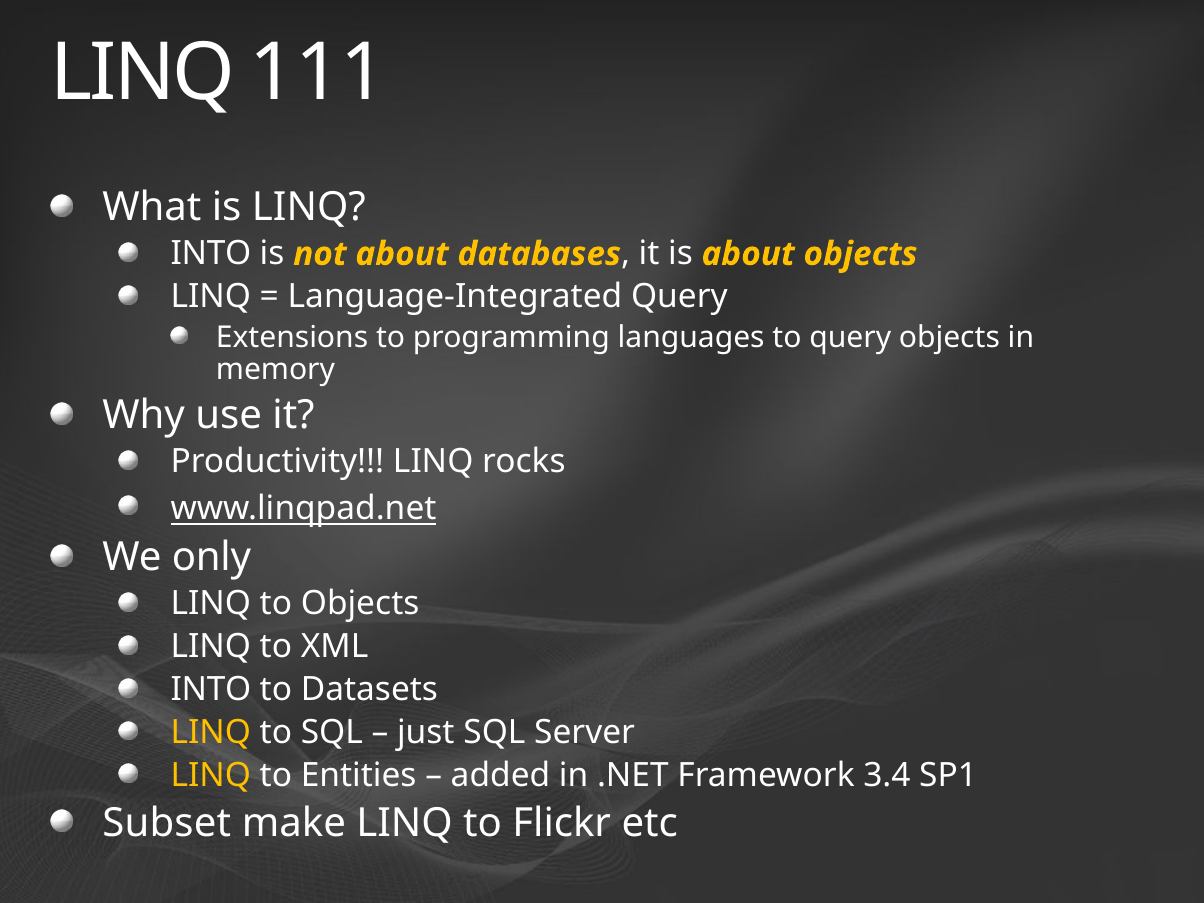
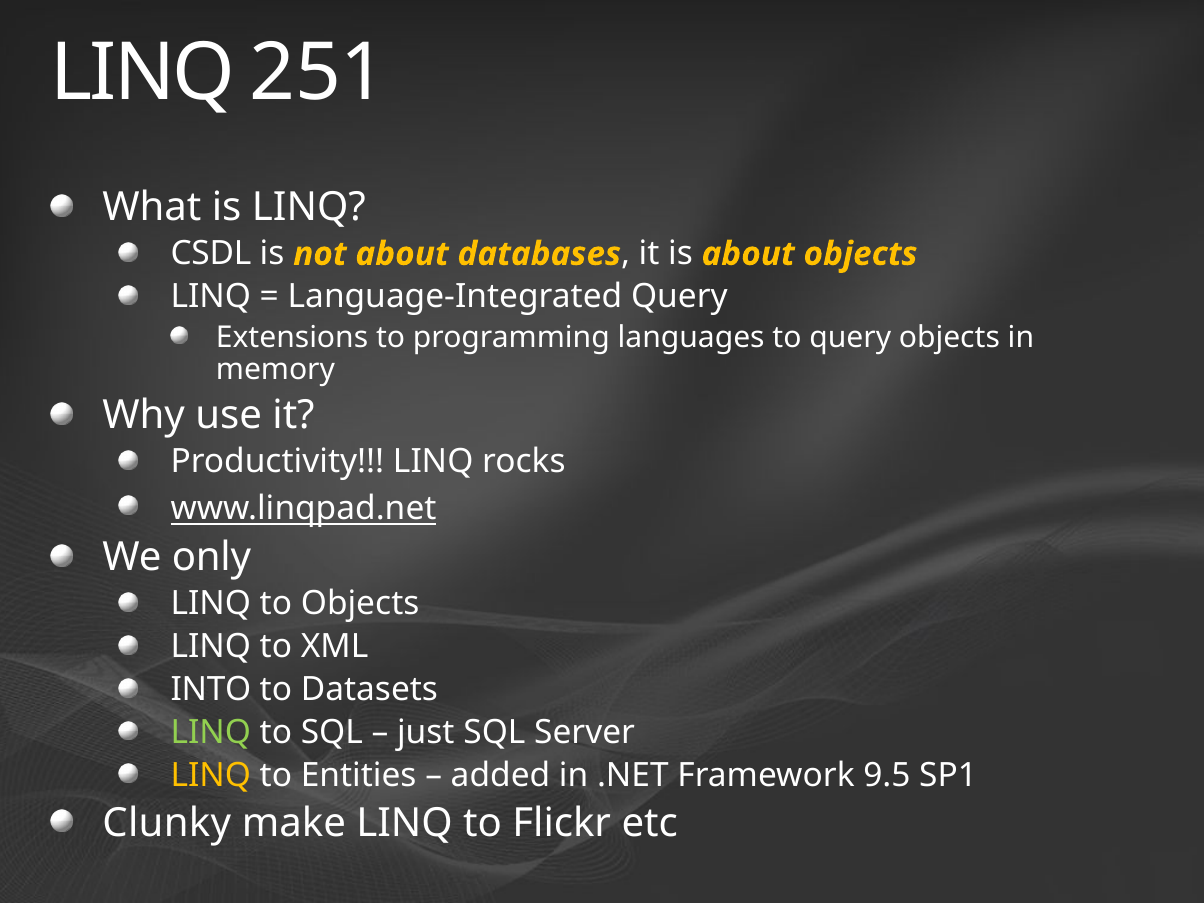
111: 111 -> 251 (318, 73)
INTO: INTO -> CSDL (211, 254)
LINQ colour: yellow -> light green (211, 732)
3.4: 3.4 -> 9.5 (887, 775)
Subset: Subset -> Clunky (167, 823)
